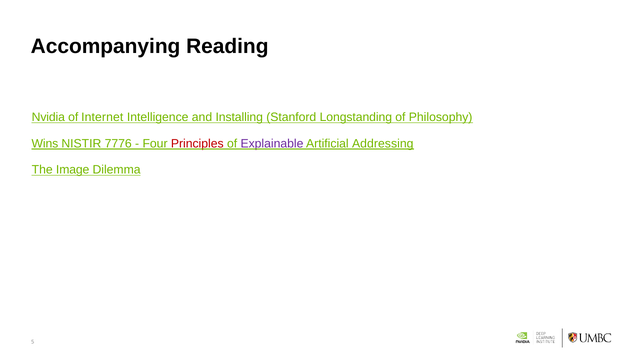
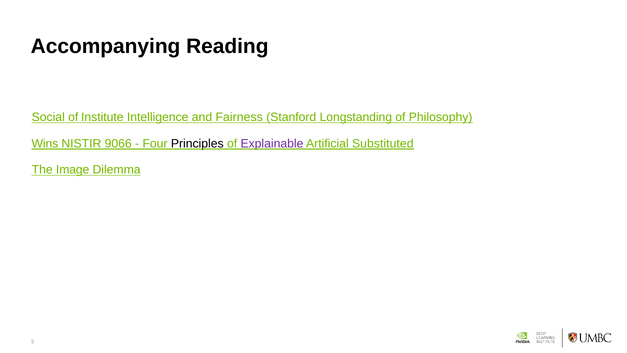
Nvidia: Nvidia -> Social (48, 117)
Internet: Internet -> Institute (102, 117)
Installing: Installing -> Fairness (239, 117)
7776: 7776 -> 9066 (118, 144)
Principles colour: red -> black (197, 144)
Addressing: Addressing -> Substituted (383, 144)
